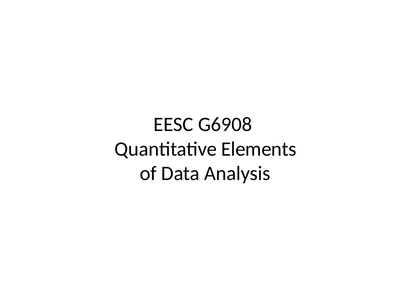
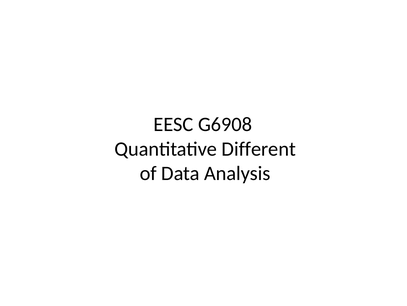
Elements: Elements -> Different (259, 149)
